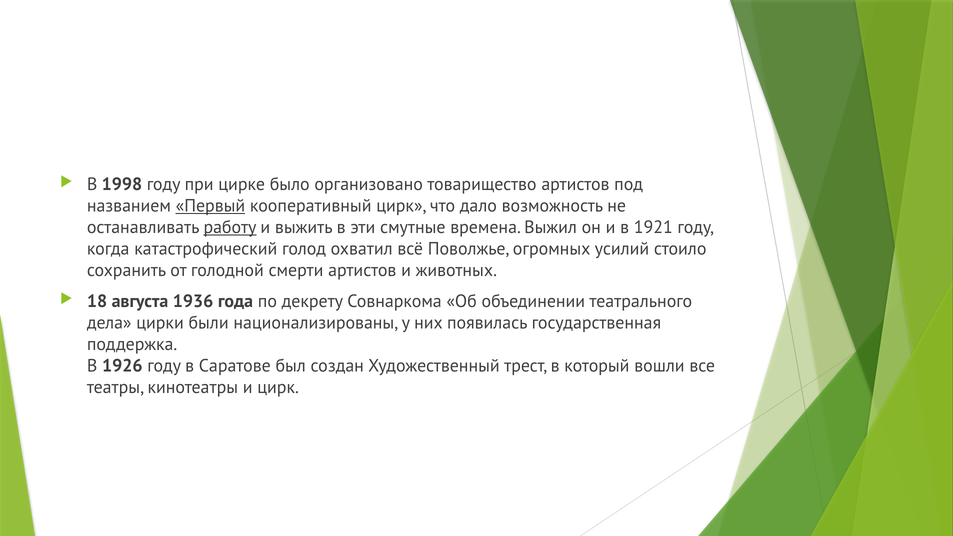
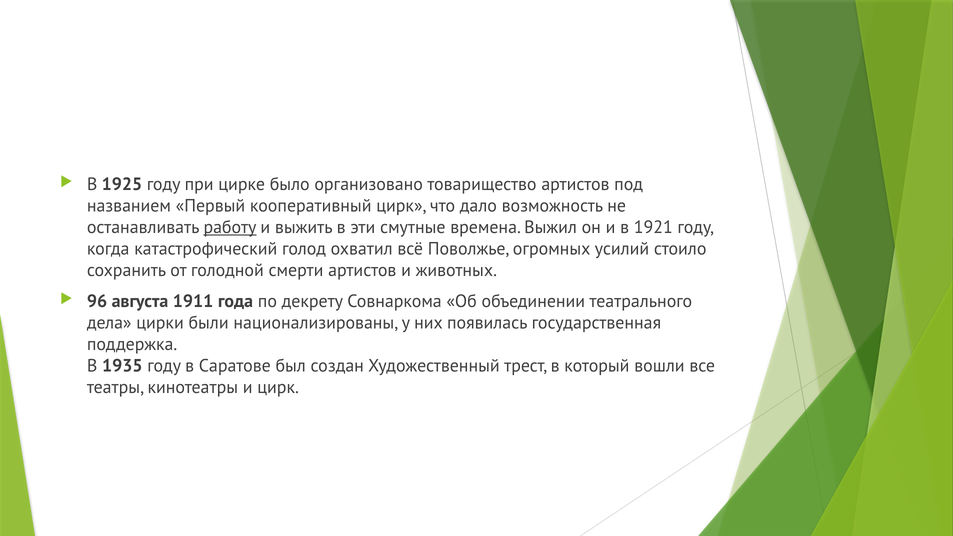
1998: 1998 -> 1925 (122, 184)
Первый underline: present -> none (210, 206)
18: 18 -> 96 (97, 302)
1936: 1936 -> 1911 (193, 302)
1926: 1926 -> 1935 (122, 366)
